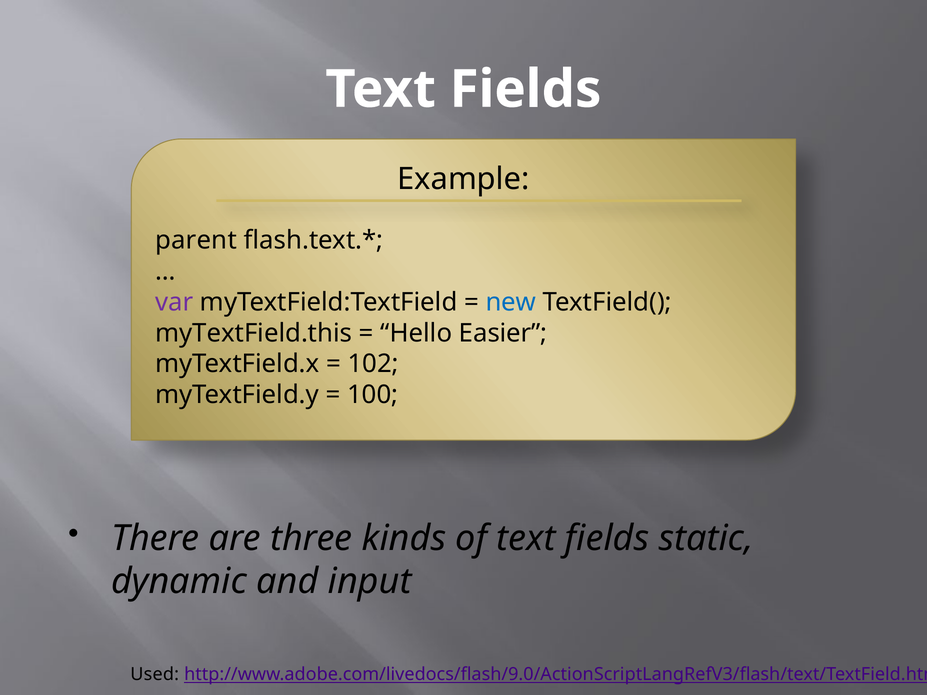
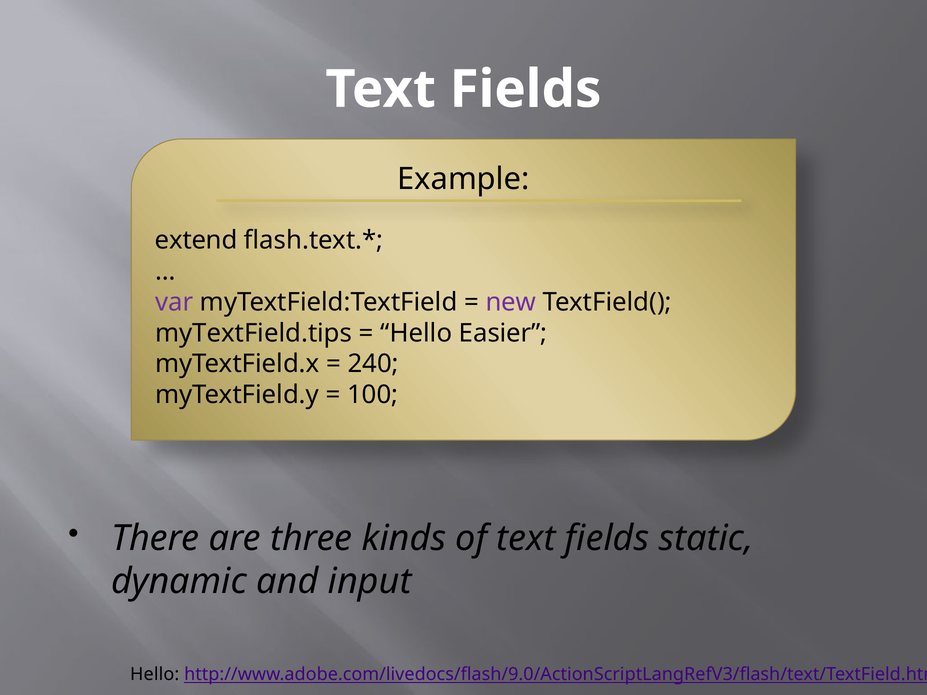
parent: parent -> extend (196, 240)
new colour: blue -> purple (511, 302)
myTextField.this: myTextField.this -> myTextField.tips (254, 333)
102: 102 -> 240 (373, 364)
Used: Used -> Hello (155, 674)
